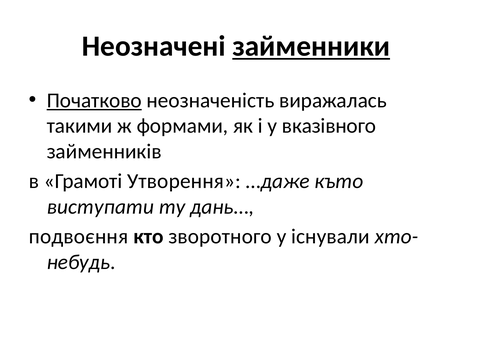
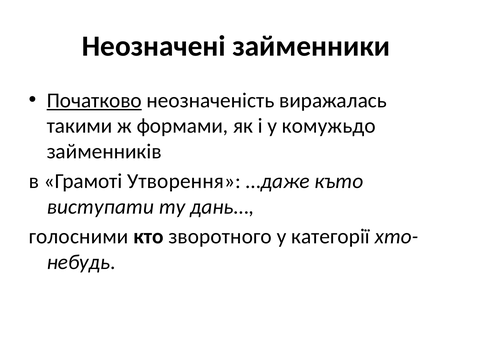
займенники underline: present -> none (311, 46)
вказівного: вказівного -> комужьдо (329, 126)
подвоєння: подвоєння -> голосними (79, 237)
існували: існували -> категорії (330, 237)
